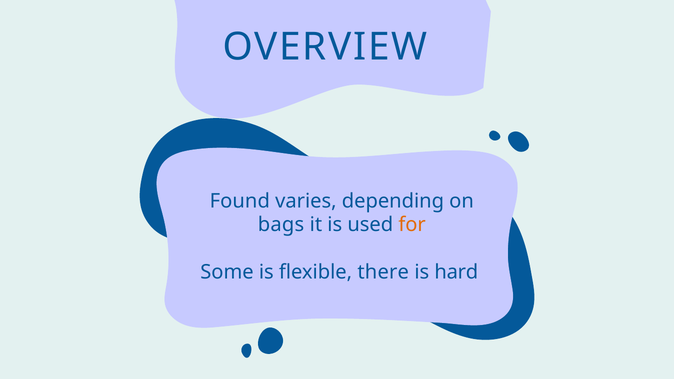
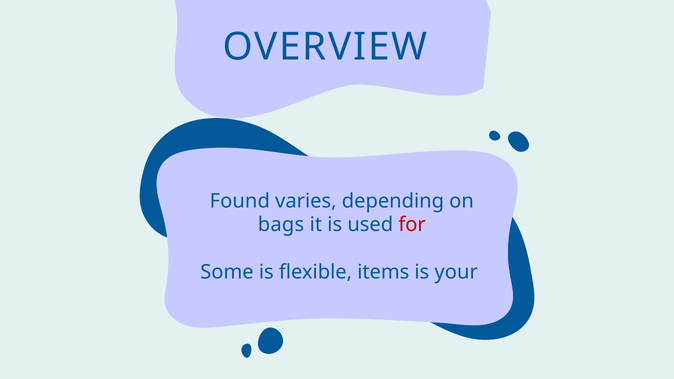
for colour: orange -> red (412, 225)
there: there -> items (383, 272)
hard: hard -> your (456, 272)
